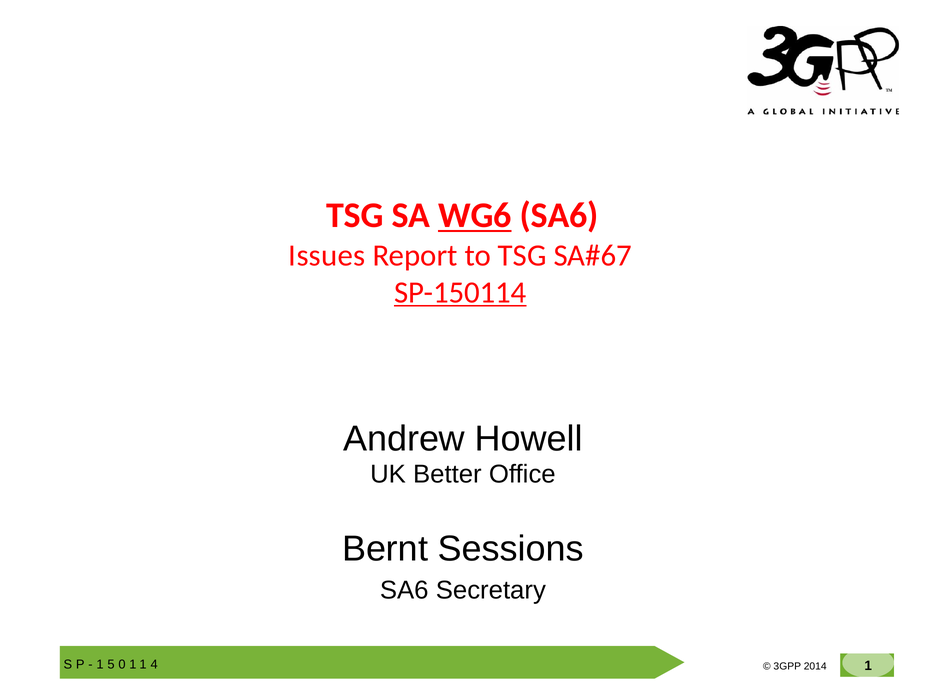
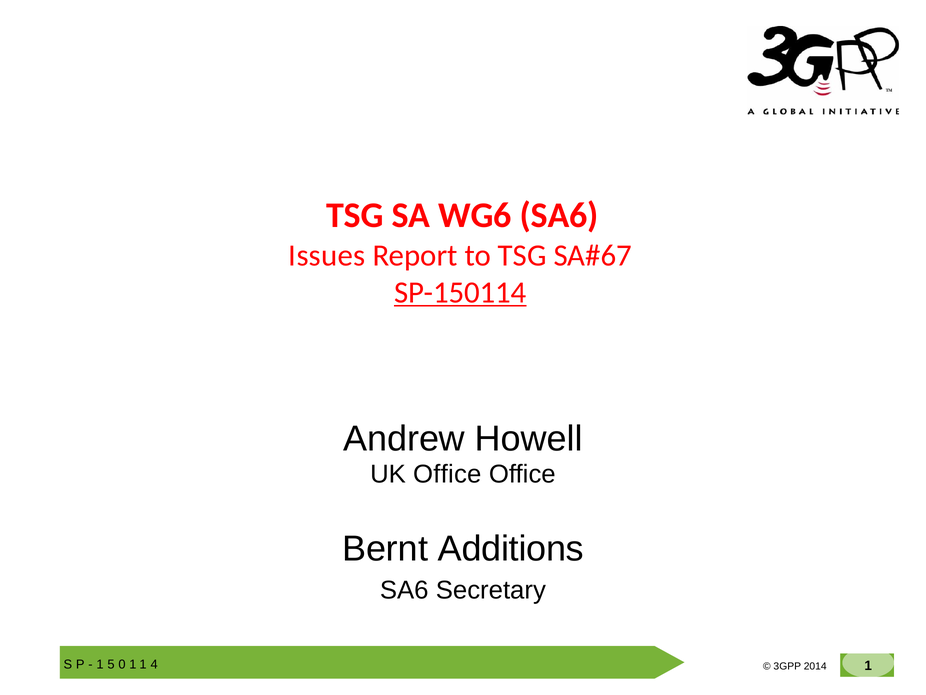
WG6 underline: present -> none (475, 215)
UK Better: Better -> Office (447, 474)
Sessions: Sessions -> Additions (511, 549)
